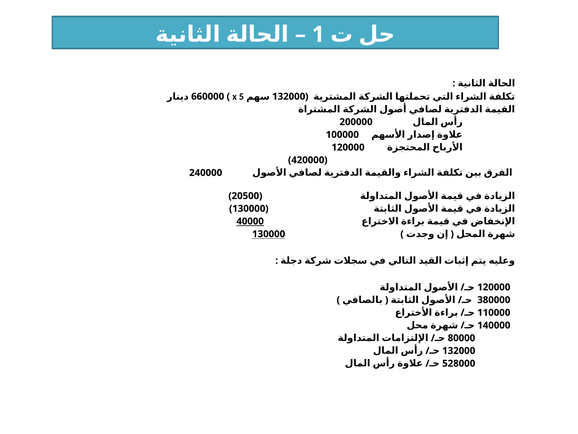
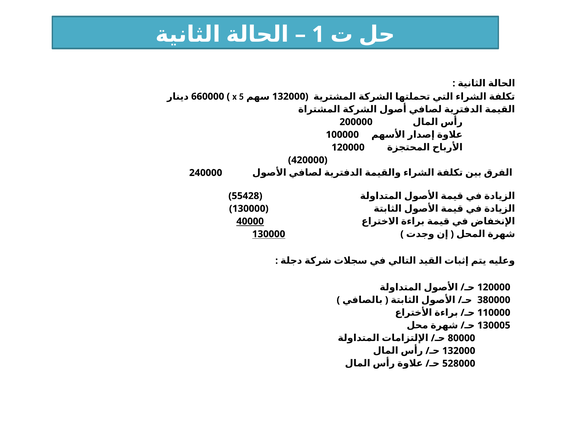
20500: 20500 -> 55428 (245, 196)
140000: 140000 -> 130005 (494, 325)
